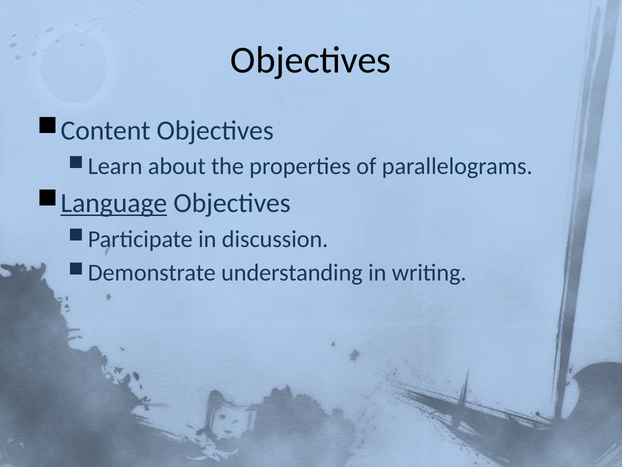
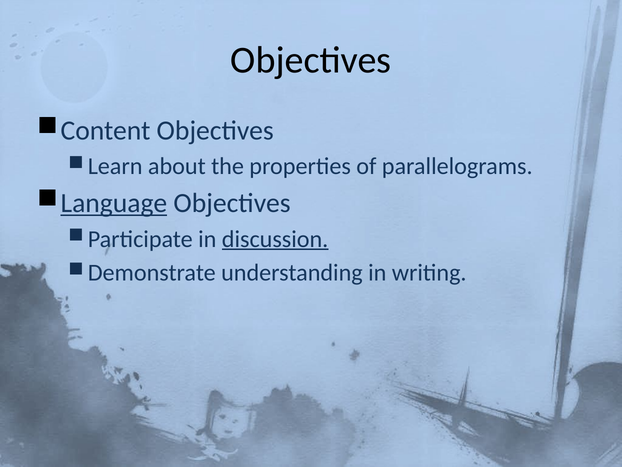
discussion underline: none -> present (275, 239)
